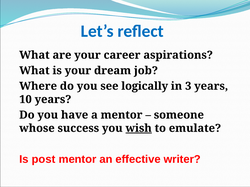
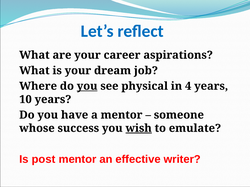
you underline: none -> present (87, 86)
logically: logically -> physical (145, 86)
3: 3 -> 4 (188, 86)
